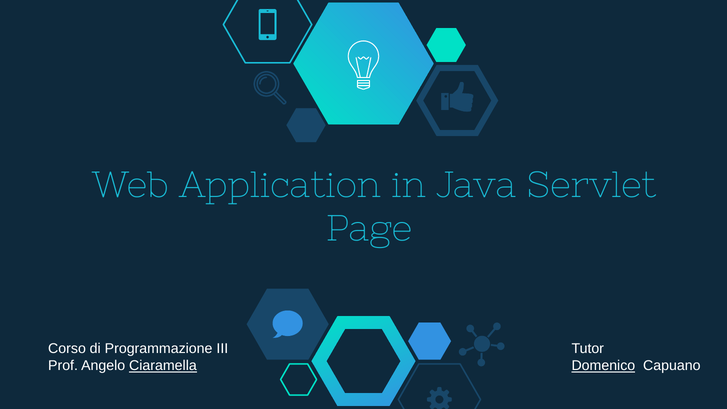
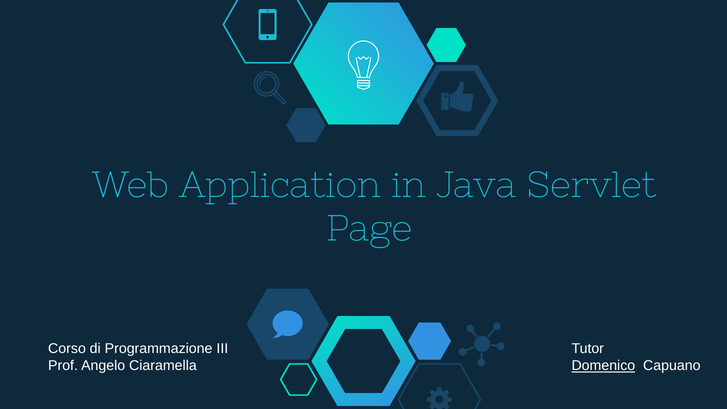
Ciaramella underline: present -> none (163, 366)
